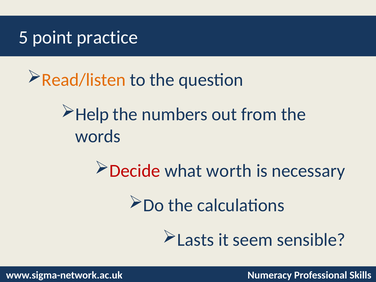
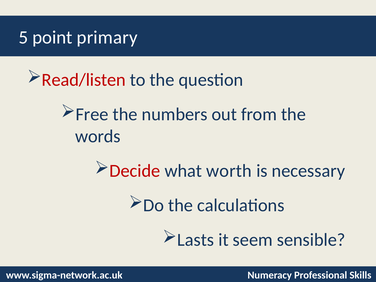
practice: practice -> primary (107, 37)
Read/listen colour: orange -> red (84, 80)
Help: Help -> Free (92, 114)
